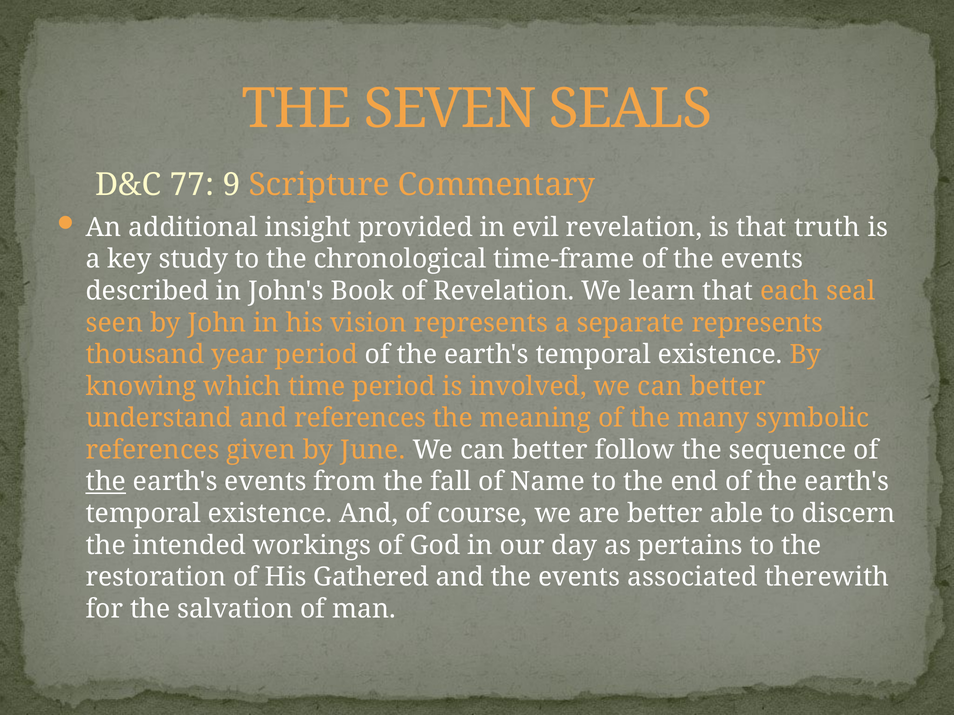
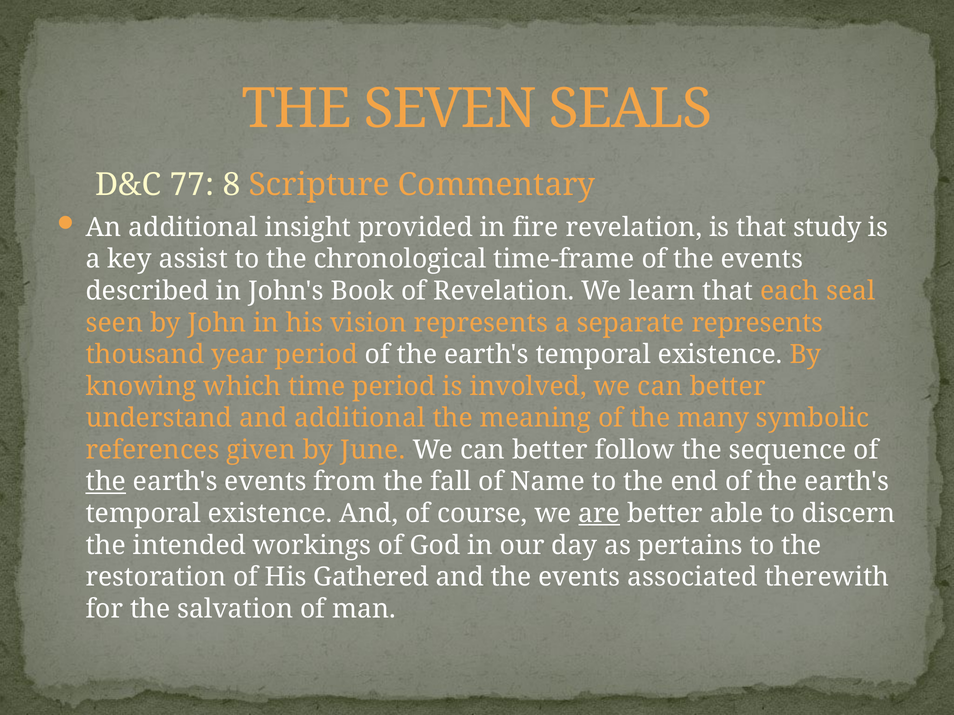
9: 9 -> 8 (231, 185)
evil: evil -> fire (535, 228)
truth: truth -> study (827, 228)
study: study -> assist (193, 259)
and references: references -> additional (360, 418)
are underline: none -> present (599, 514)
